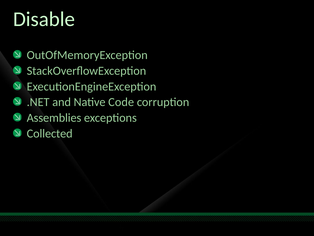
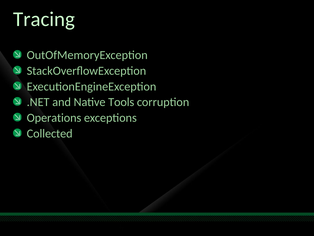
Disable: Disable -> Tracing (44, 19)
Code: Code -> Tools (121, 102)
Assemblies: Assemblies -> Operations (54, 118)
